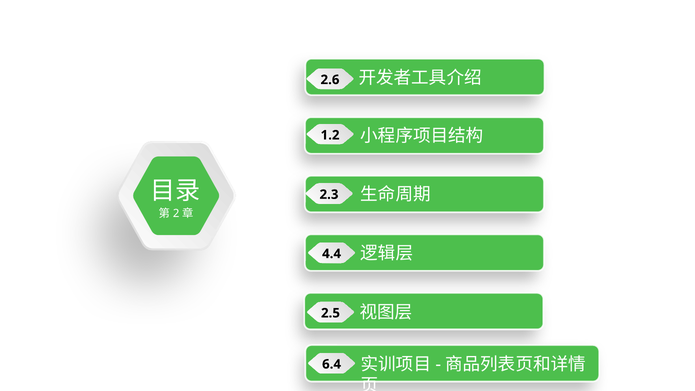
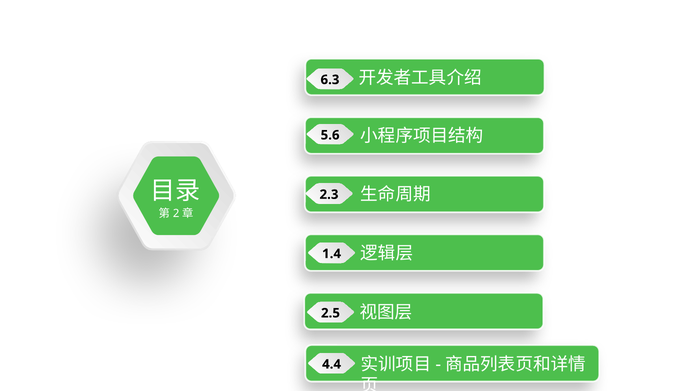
2.6: 2.6 -> 6.3 (330, 80)
1.2: 1.2 -> 5.6 (330, 135)
4.4: 4.4 -> 1.4 (332, 254)
6.4: 6.4 -> 4.4 (332, 364)
